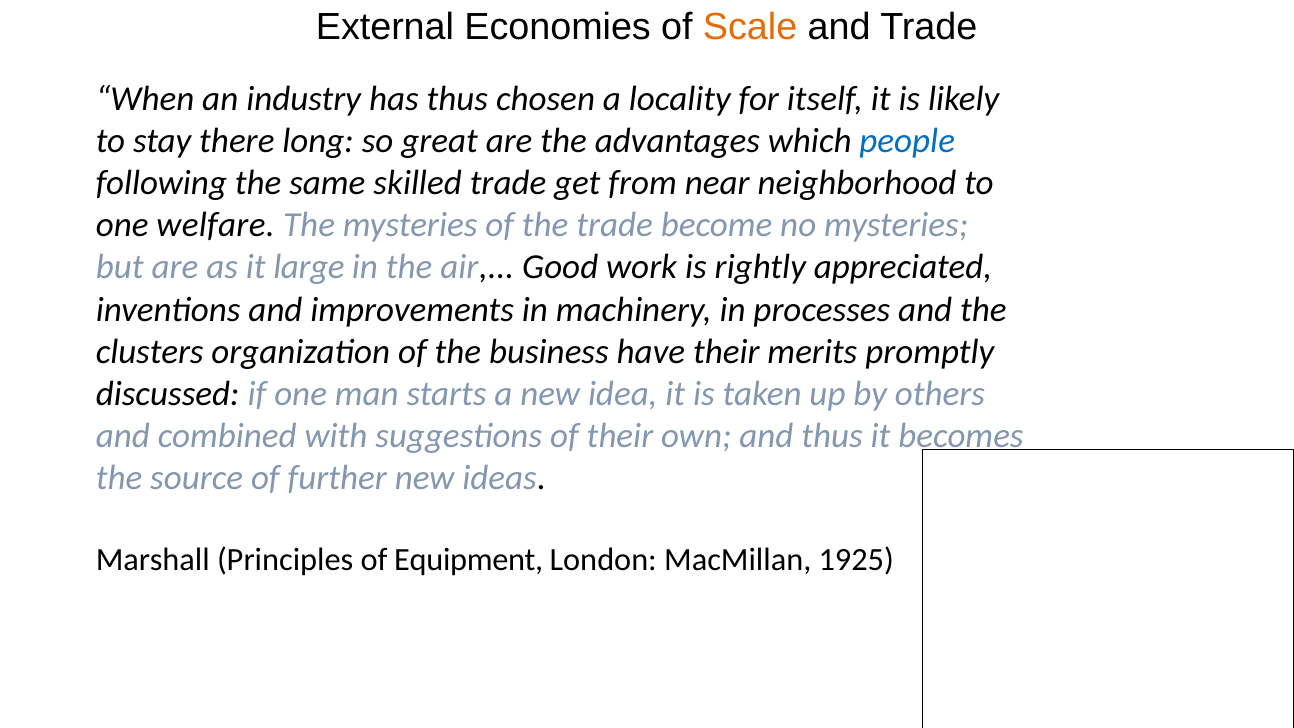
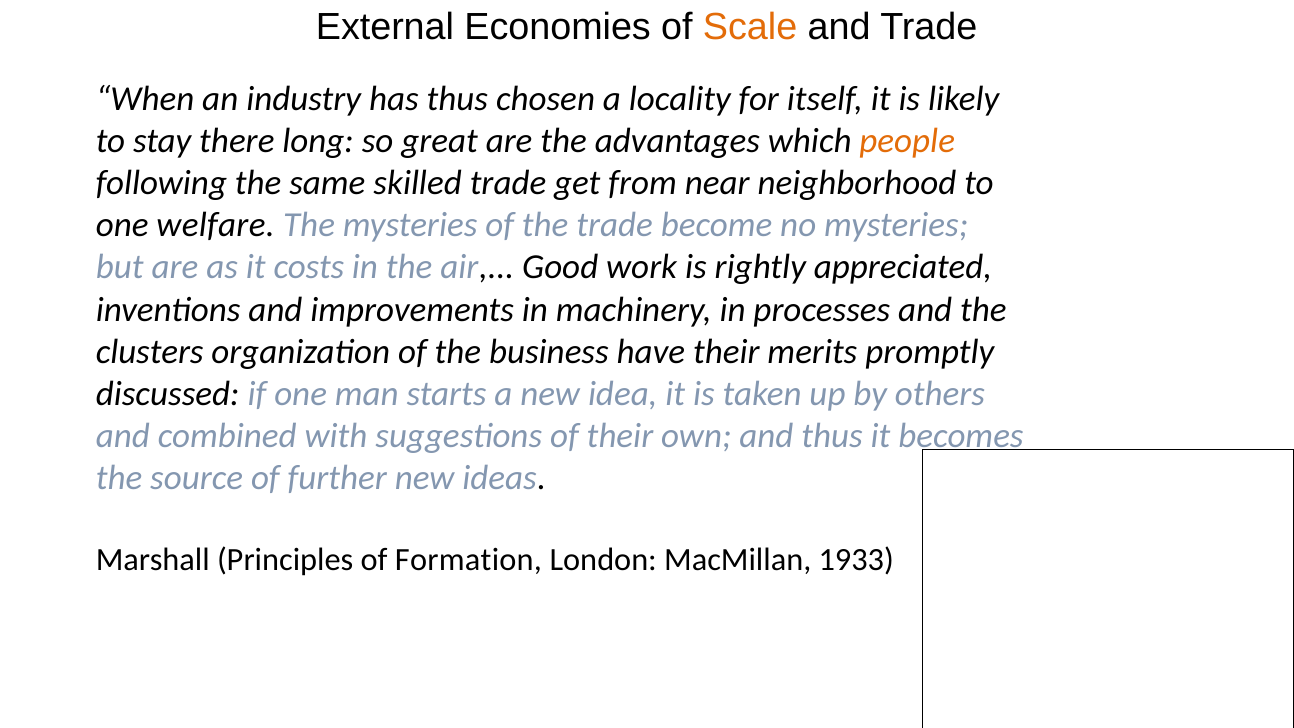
people colour: blue -> orange (907, 141)
large: large -> costs (309, 267)
Equipment: Equipment -> Formation (468, 560)
1925: 1925 -> 1933 (856, 560)
